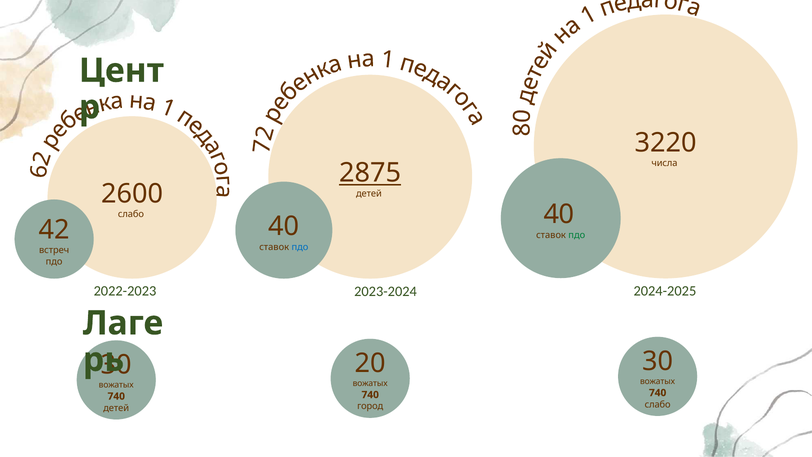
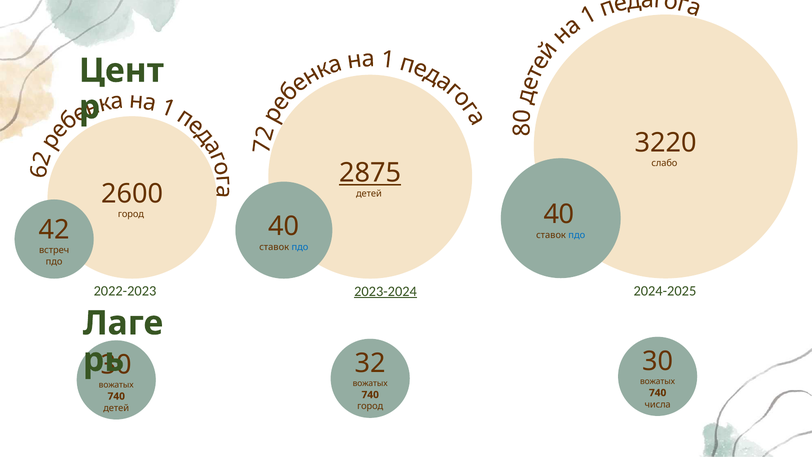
числа: числа -> слабо (664, 163)
слабо: слабо -> город (131, 214)
пдо colour: green -> blue (577, 235)
2023-2024 underline: none -> present (386, 291)
20: 20 -> 32 (370, 363)
слабо: слабо -> числа (658, 404)
